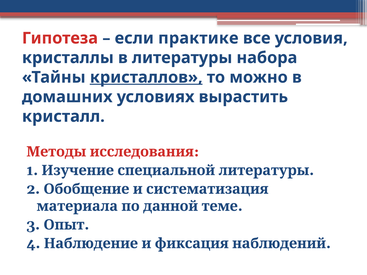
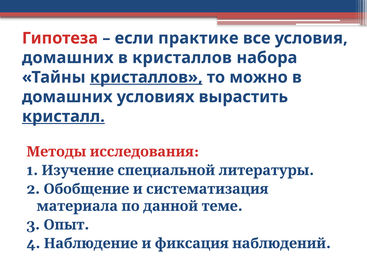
кристаллы: кристаллы -> домашних (68, 58)
в литературы: литературы -> кристаллов (182, 58)
кристалл underline: none -> present (63, 117)
